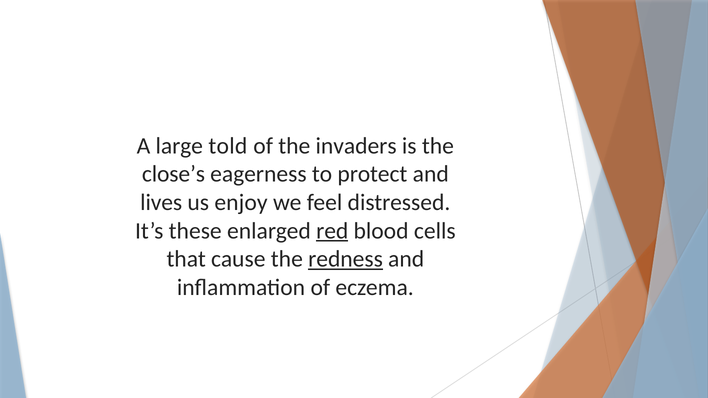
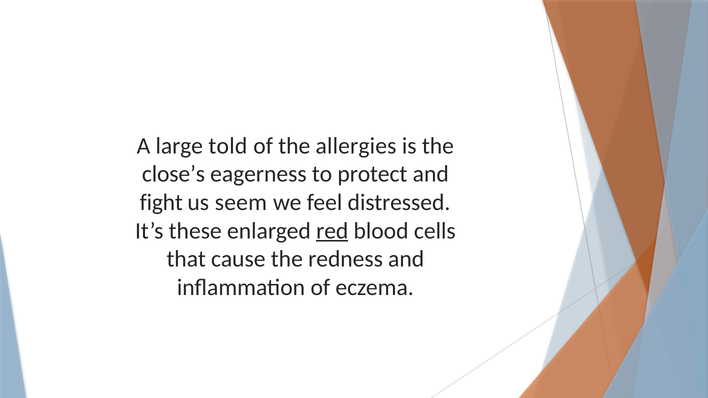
invaders: invaders -> allergies (356, 146)
lives: lives -> fight (161, 203)
enjoy: enjoy -> seem (241, 203)
redness underline: present -> none (345, 259)
